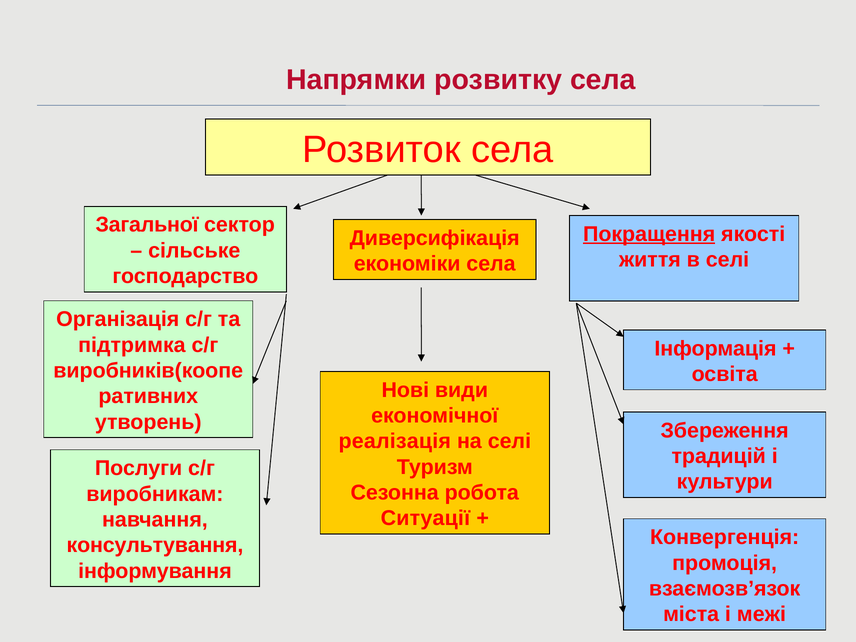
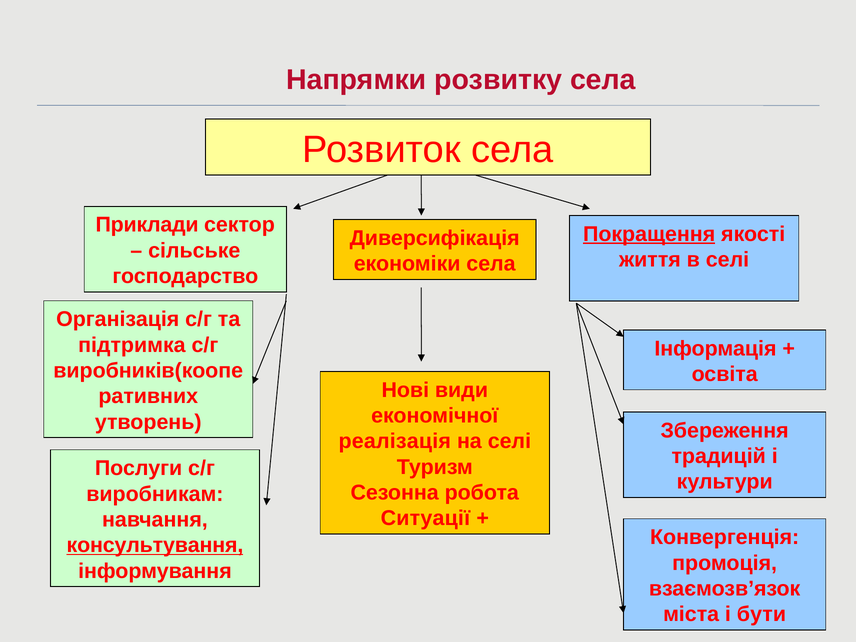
Загальної: Загальної -> Приклади (147, 225)
консультування underline: none -> present (155, 545)
межі: межі -> бути (761, 614)
